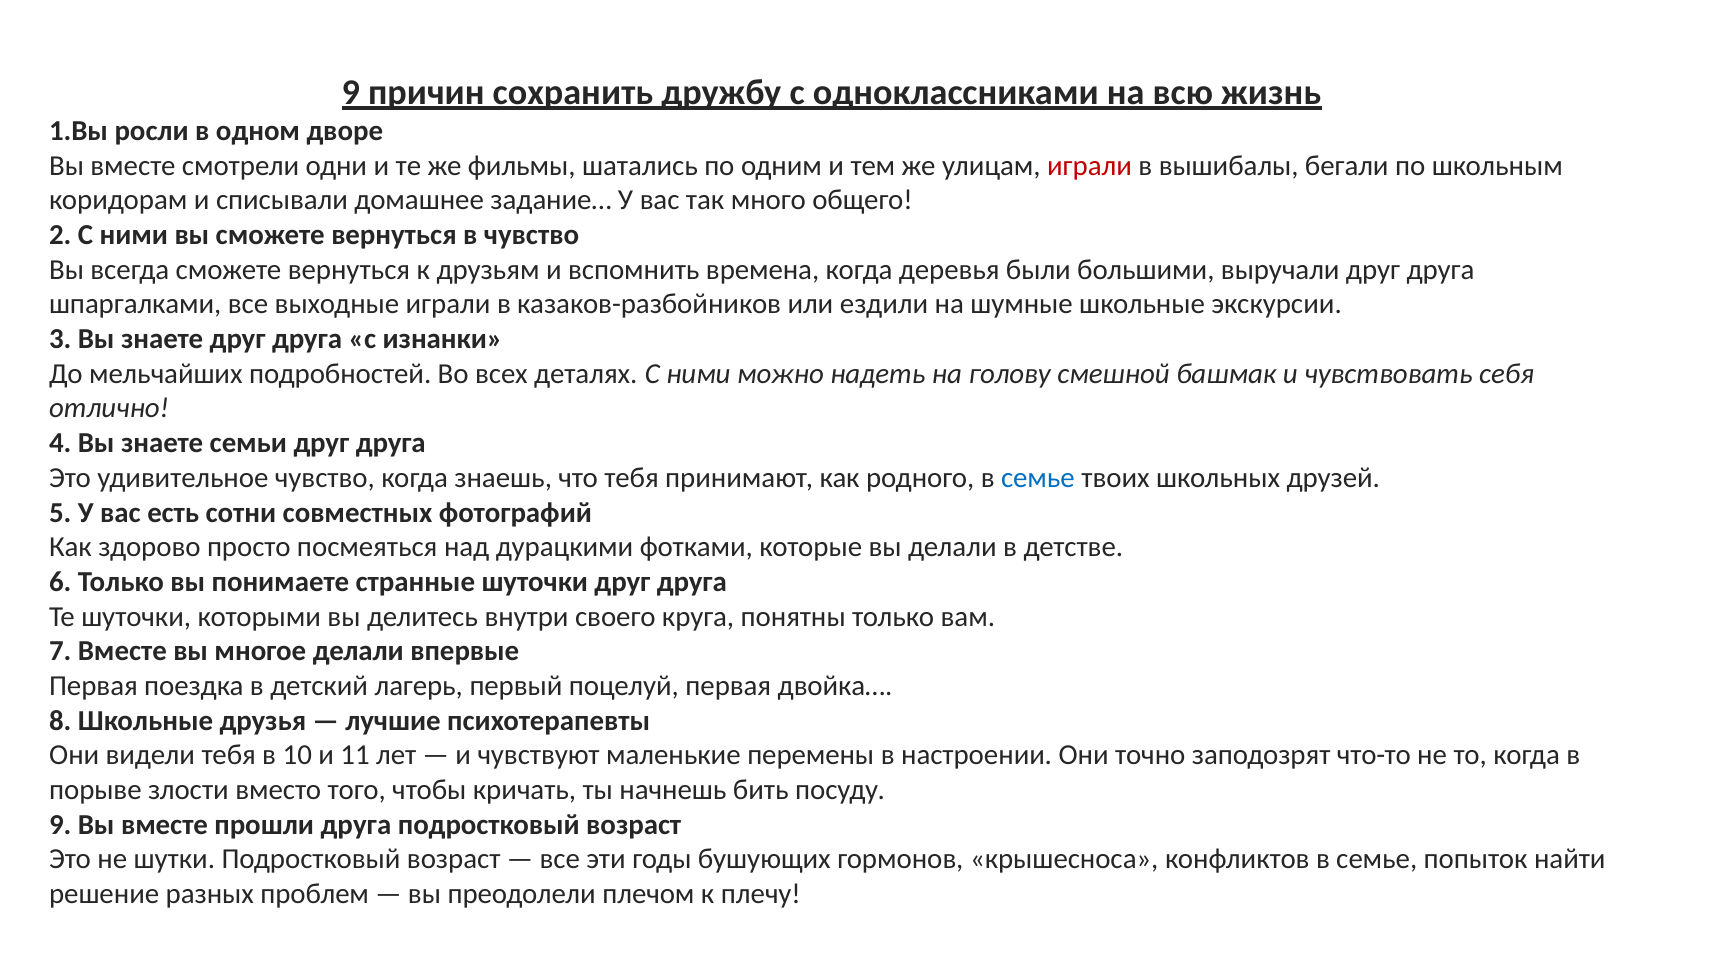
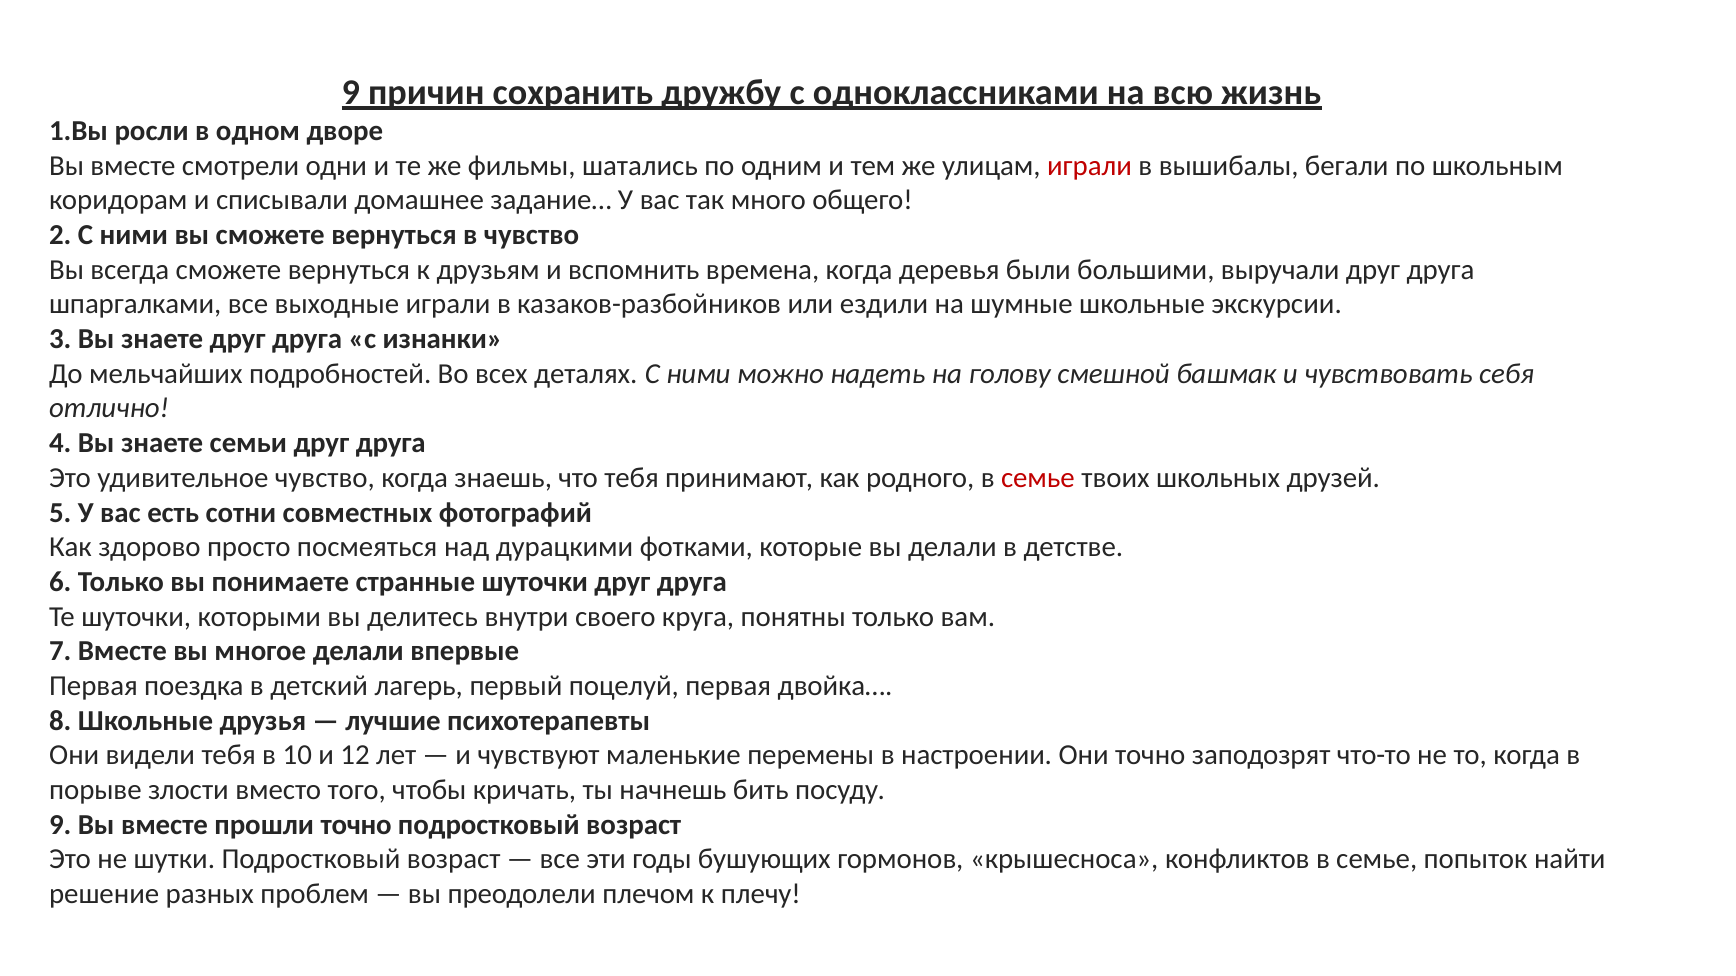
семье colour: blue -> red (1038, 478)
11: 11 -> 12 (355, 756)
прошли друга: друга -> точно (356, 825)
